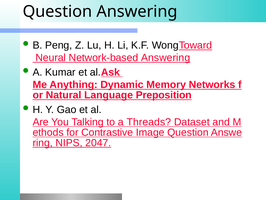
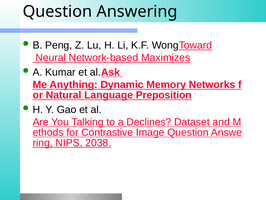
Network-based Answering: Answering -> Maximizes (166, 58)
Threads: Threads -> Declines (149, 122)
2047: 2047 -> 2038 (98, 142)
